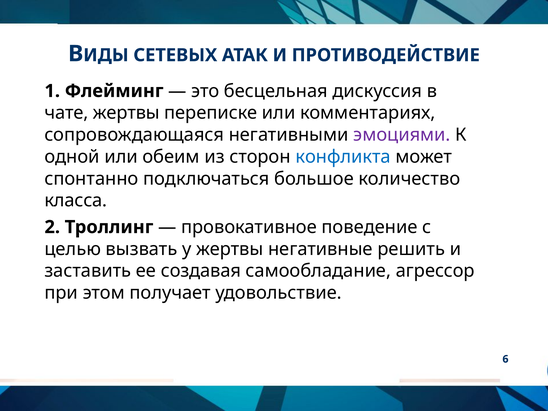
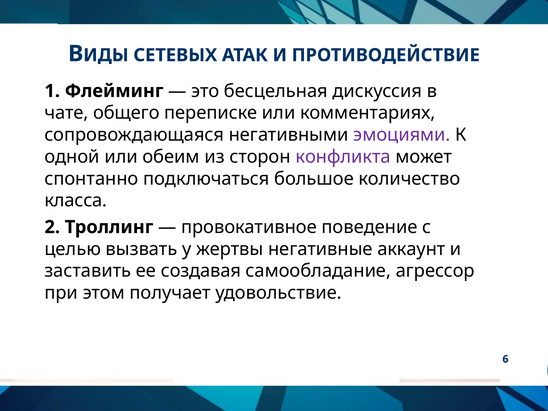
чате жертвы: жертвы -> общего (126, 113)
конфликта colour: blue -> purple (343, 157)
решить: решить -> аккаунт (411, 249)
